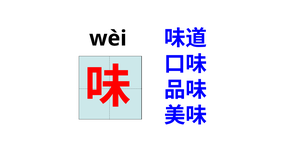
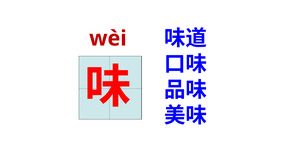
wèi colour: black -> red (108, 38)
